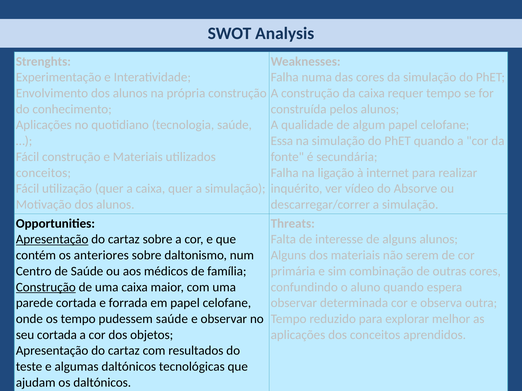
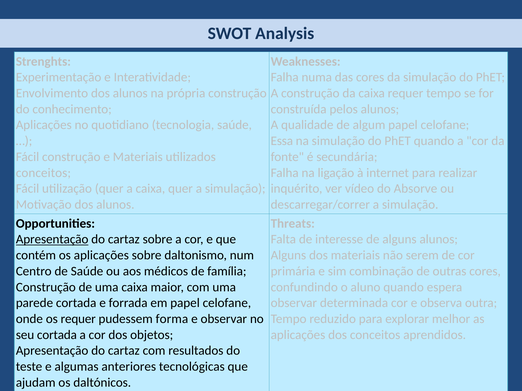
os anteriores: anteriores -> aplicações (101, 256)
Construção underline: present -> none (46, 287)
os tempo: tempo -> requer (78, 319)
pudessem saúde: saúde -> forma (172, 319)
algumas daltónicos: daltónicos -> anteriores (129, 367)
